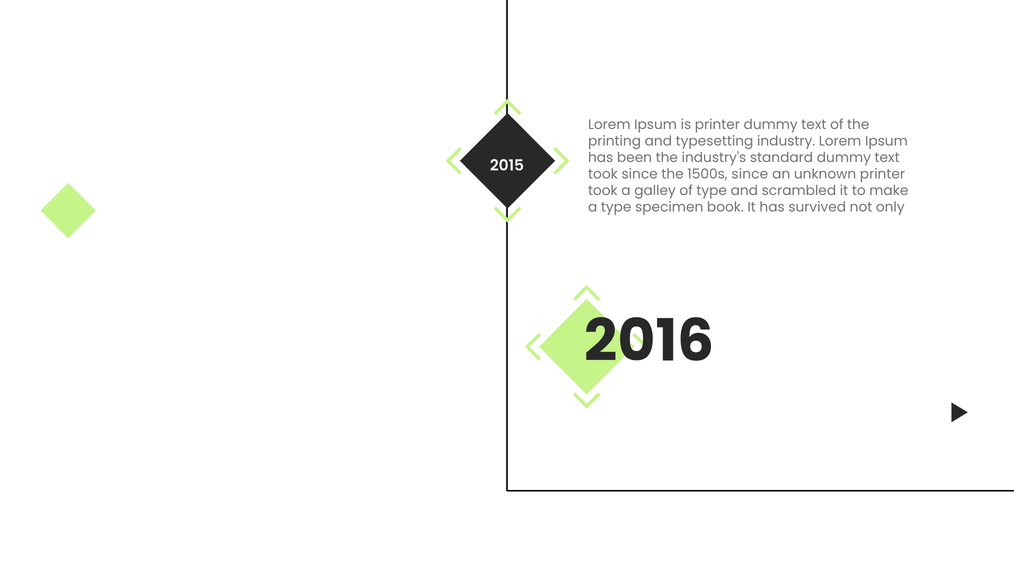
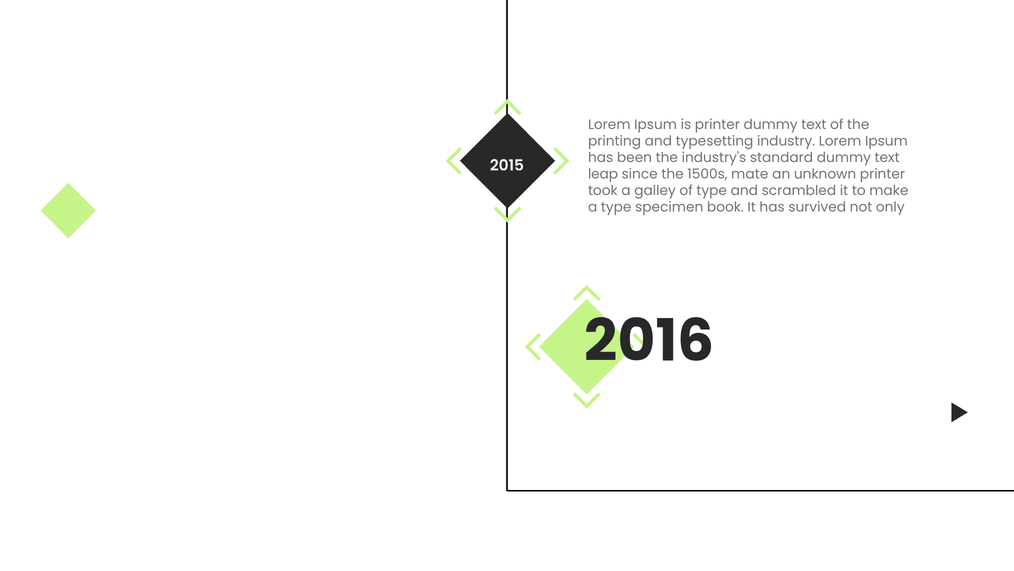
took: took -> leap (603, 174)
1500s since: since -> mate (750, 174)
